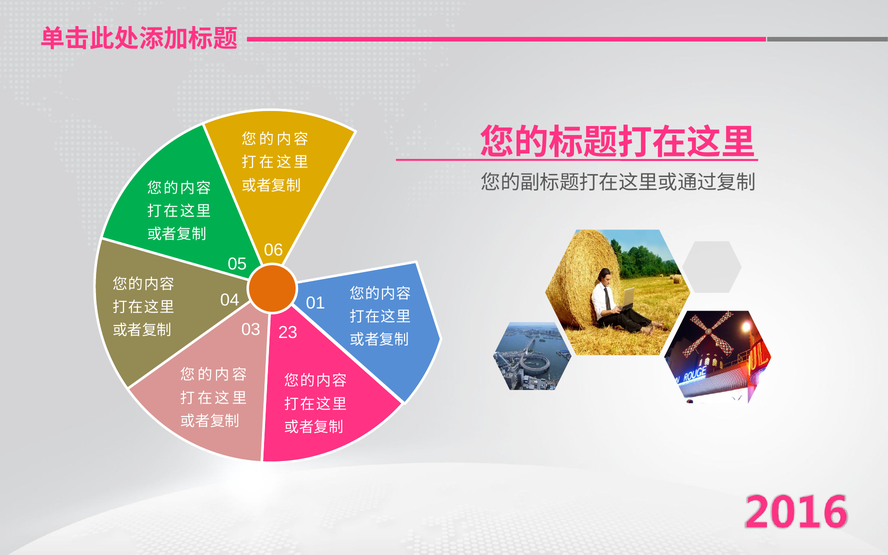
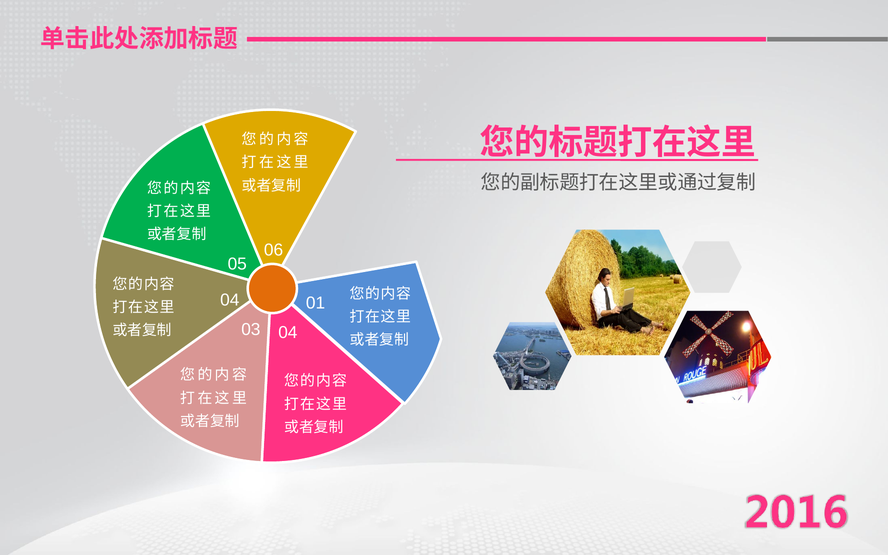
03 23: 23 -> 04 (288, 333)
